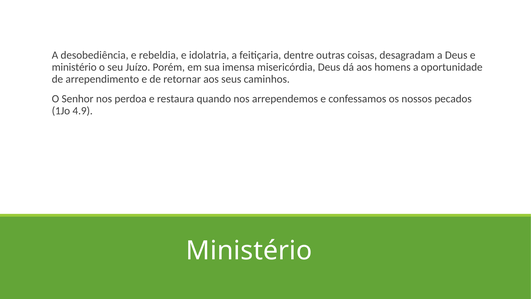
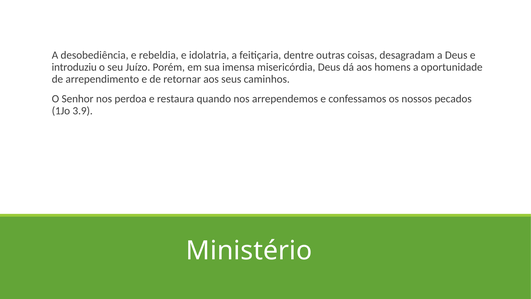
ministério: ministério -> introduziu (74, 67)
4.9: 4.9 -> 3.9 (83, 111)
